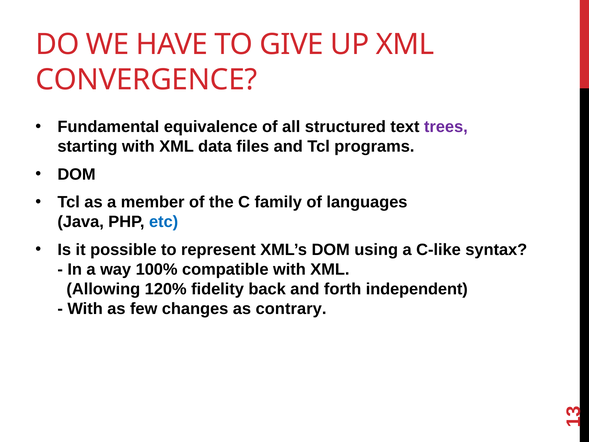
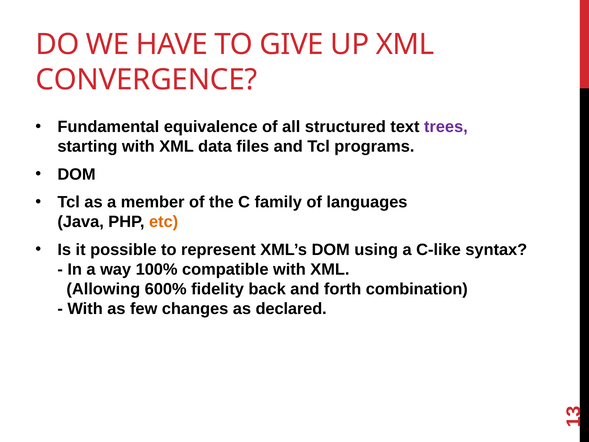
etc colour: blue -> orange (164, 222)
120%: 120% -> 600% (166, 289)
independent: independent -> combination (417, 289)
contrary: contrary -> declared (291, 308)
